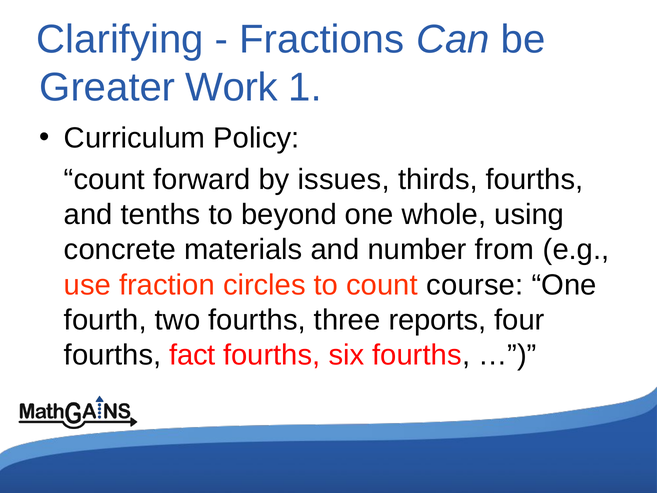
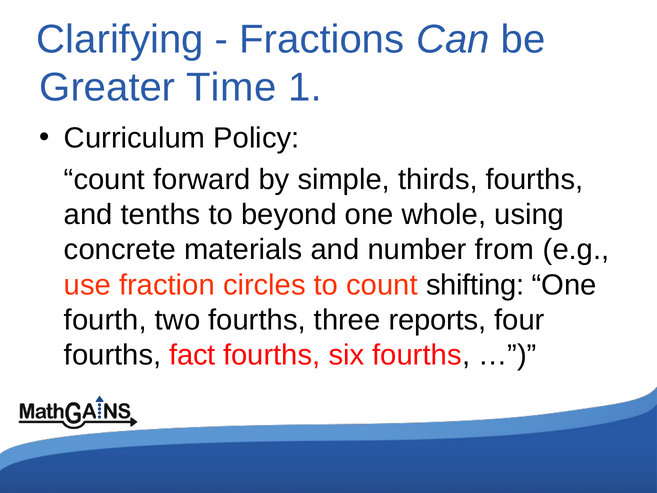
Work: Work -> Time (231, 88)
issues: issues -> simple (344, 180)
course: course -> shifting (475, 285)
